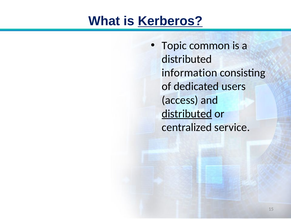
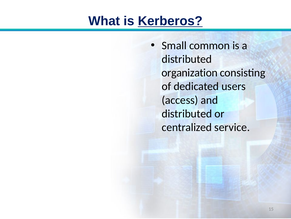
Topic: Topic -> Small (174, 45)
information: information -> organization (190, 73)
distributed underline: present -> none (187, 113)
